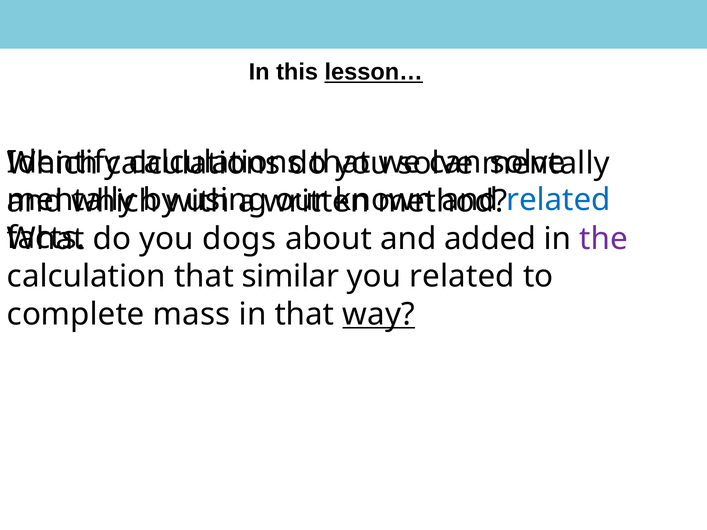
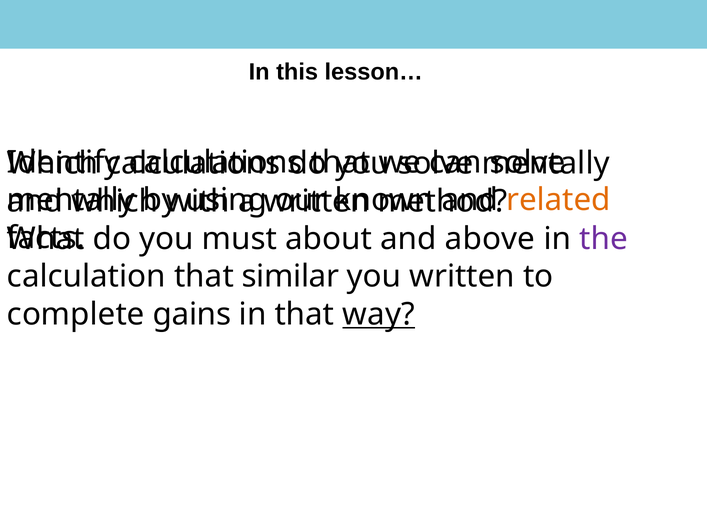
lesson… underline: present -> none (374, 72)
related colour: blue -> orange (559, 200)
dogs: dogs -> must (239, 239)
added: added -> above (490, 239)
you related: related -> written (462, 277)
mass: mass -> gains (192, 314)
